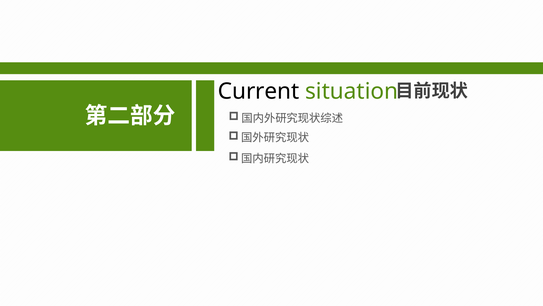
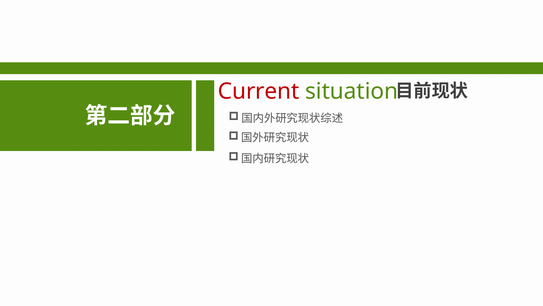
Current colour: black -> red (259, 91)
